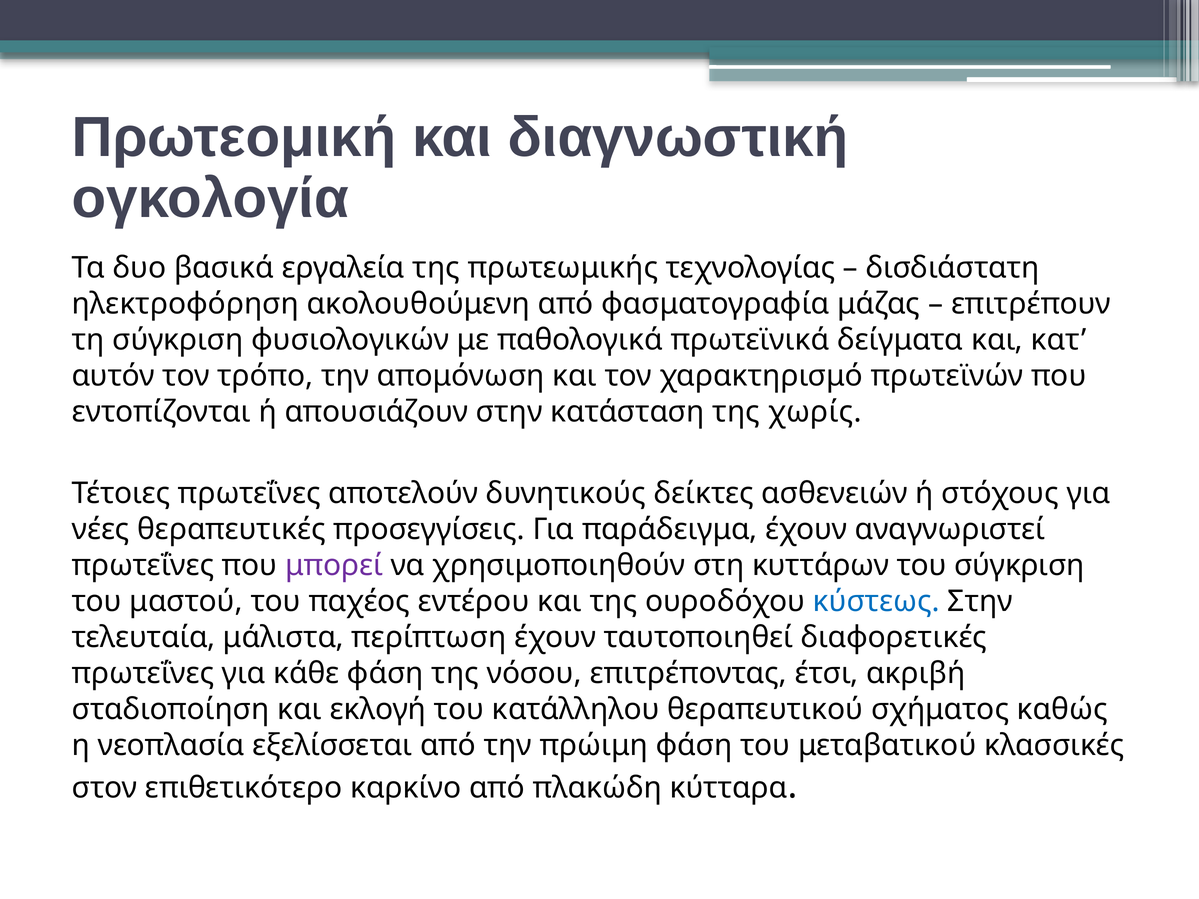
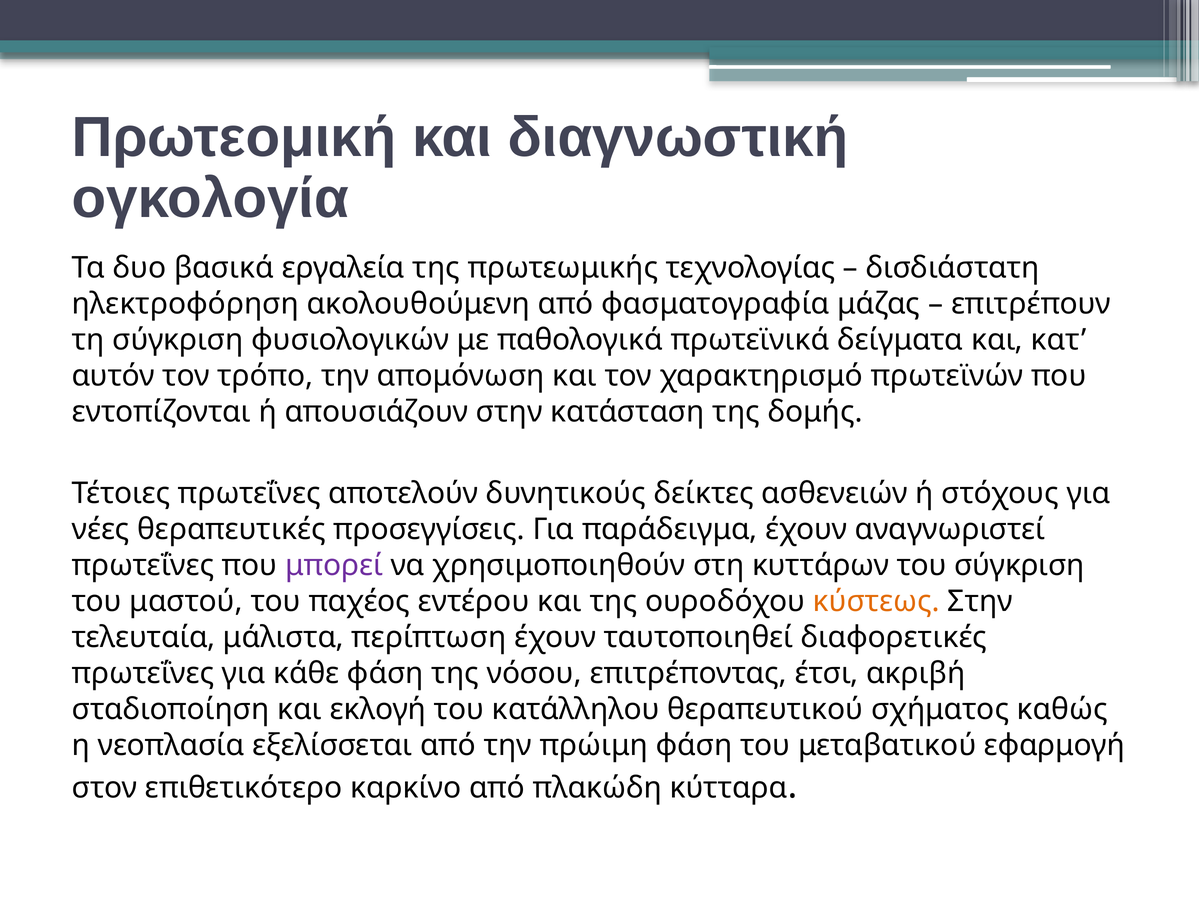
χωρίς: χωρίς -> δομής (815, 412)
κύστεως colour: blue -> orange (876, 602)
κλασσικές: κλασσικές -> εφαρμογή (1054, 746)
